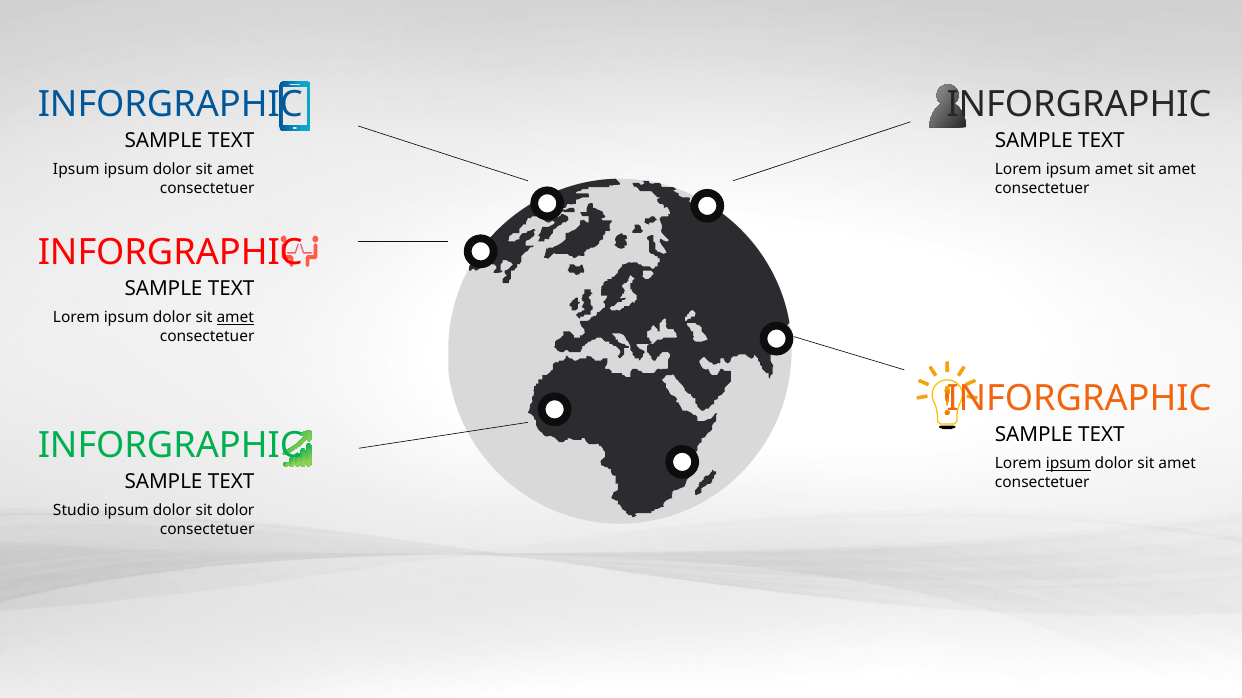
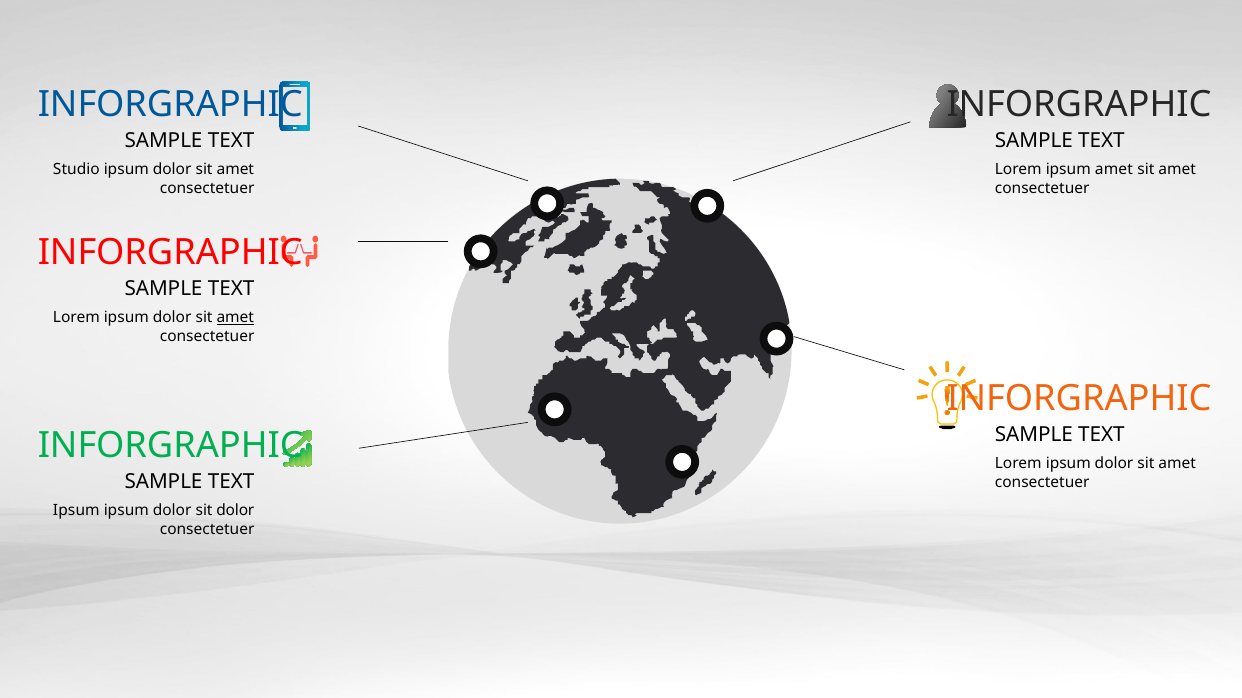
Ipsum: Ipsum -> Studio (76, 170)
ipsum underline: present -> none (1068, 464)
Studio: Studio -> Ipsum (76, 511)
